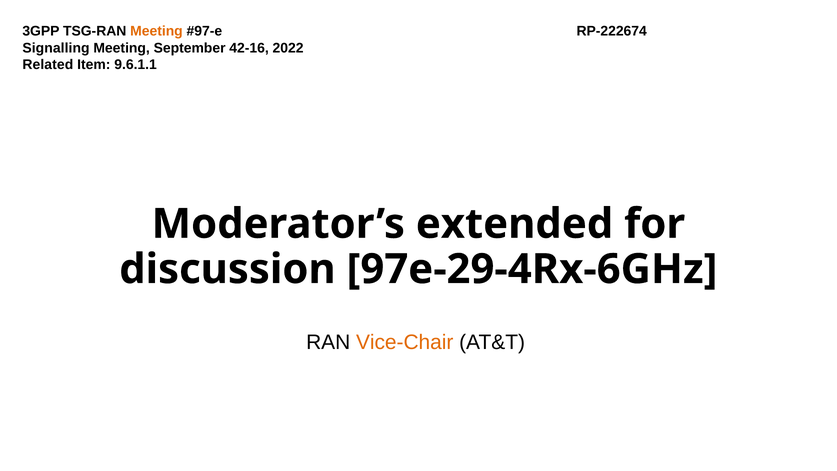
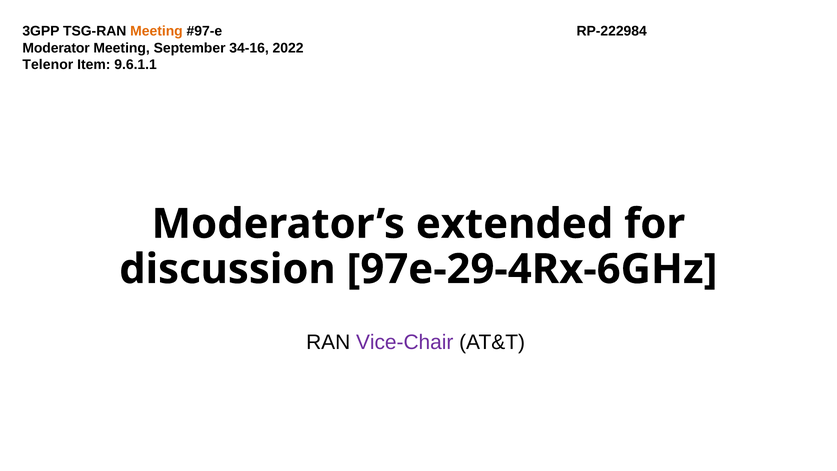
RP-222674: RP-222674 -> RP-222984 (612, 31)
Signalling: Signalling -> Moderator (56, 48)
42-16: 42-16 -> 34-16 (249, 48)
Related: Related -> Telenor (48, 65)
Vice-Chair colour: orange -> purple (405, 342)
